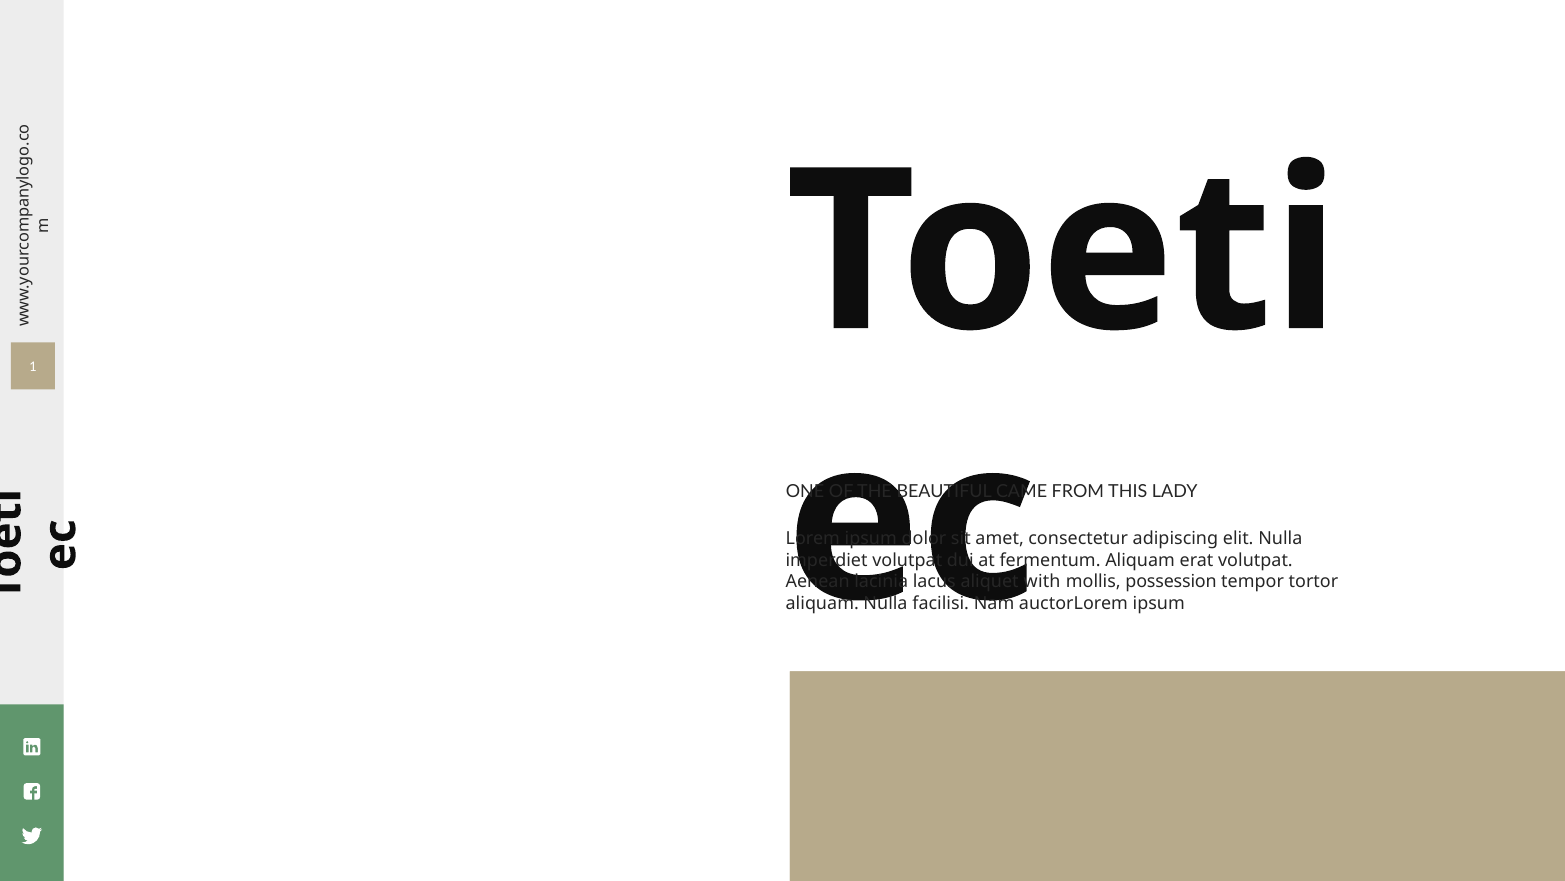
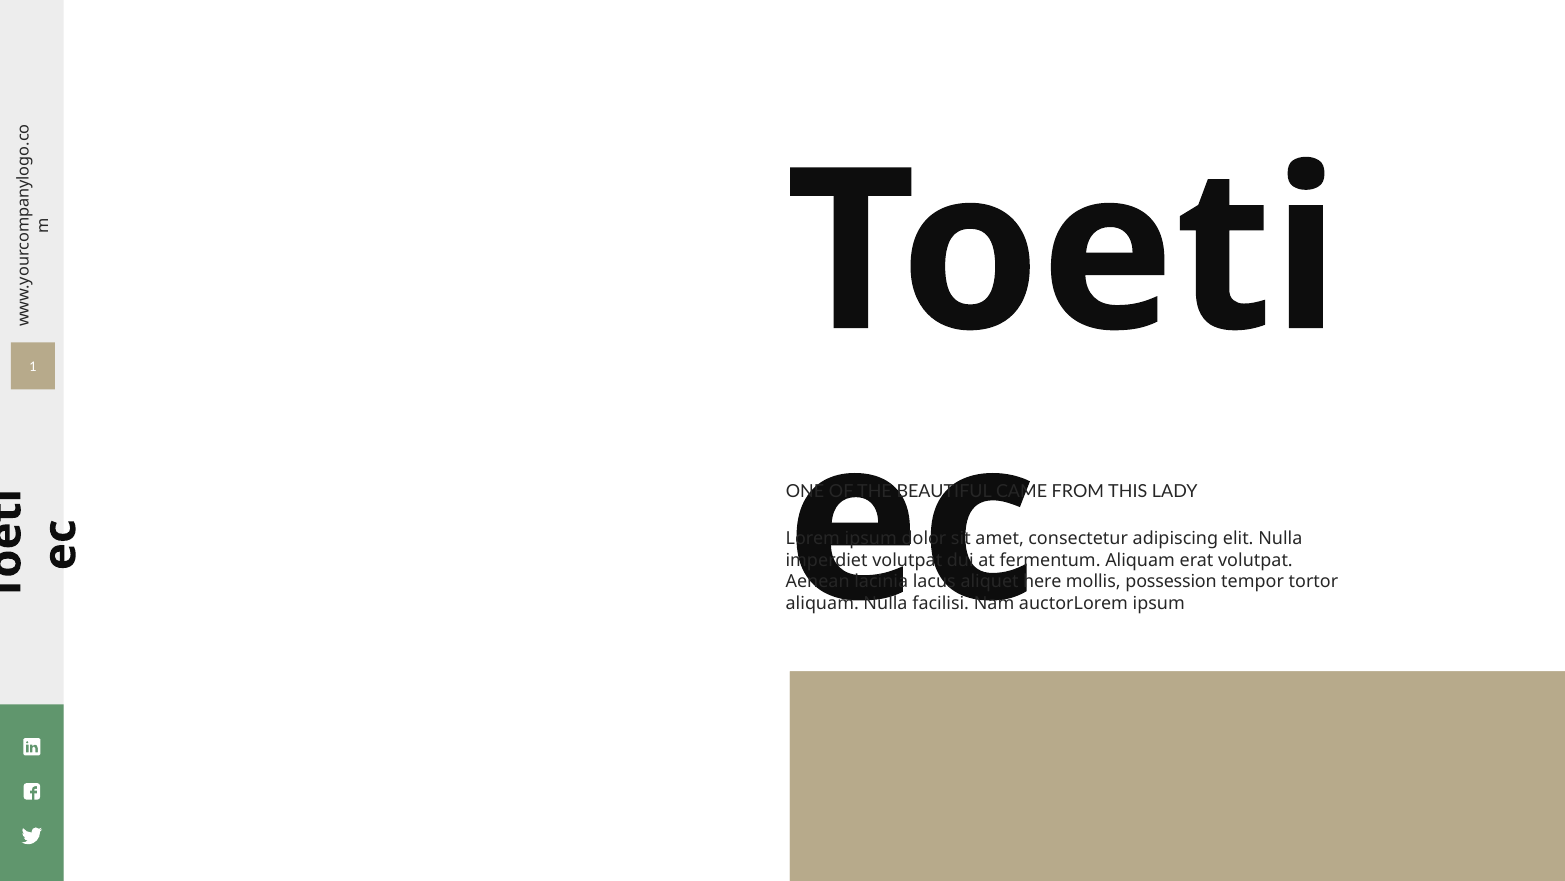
with: with -> here (1042, 582)
